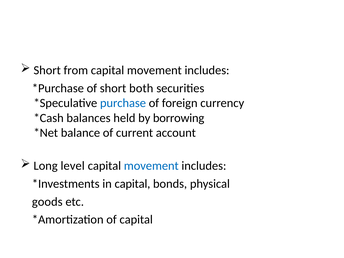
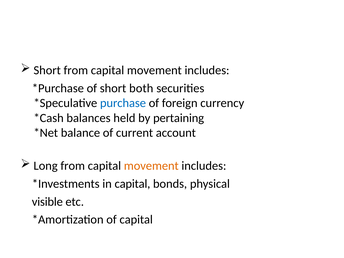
borrowing: borrowing -> pertaining (179, 118)
Long level: level -> from (73, 166)
movement colour: blue -> orange (151, 166)
goods: goods -> visible (47, 202)
